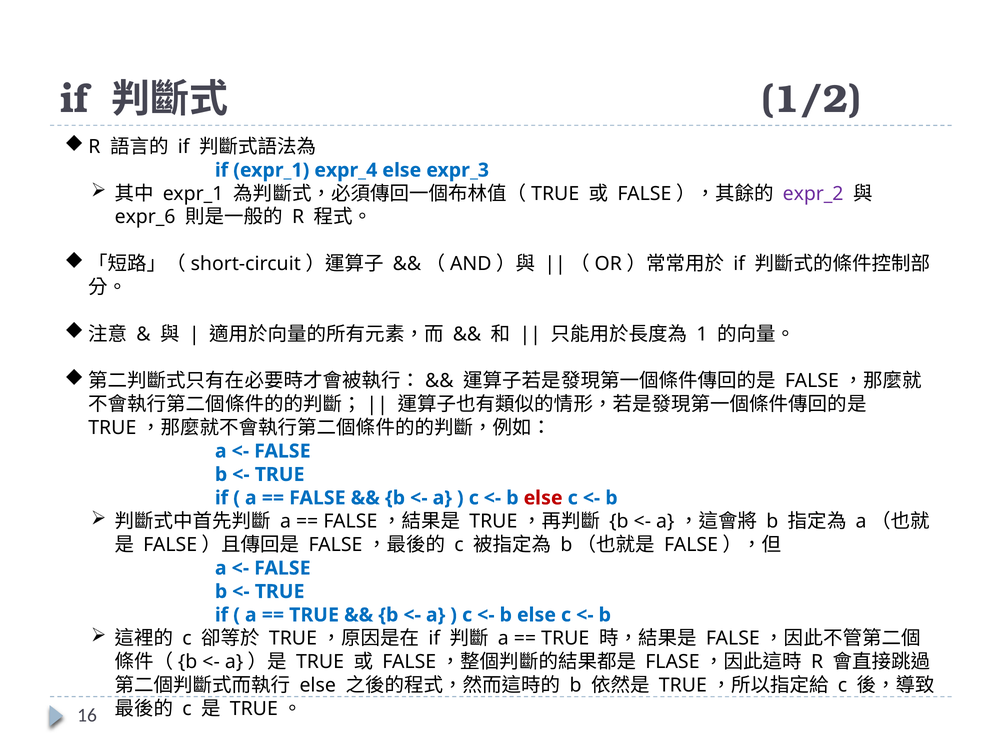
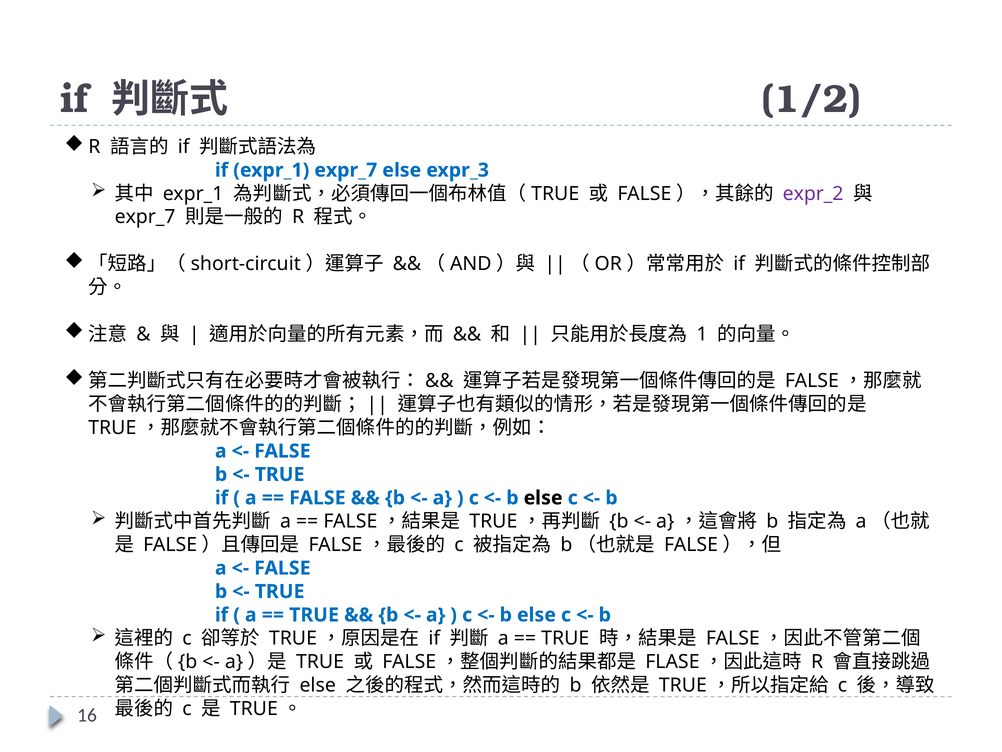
expr_1 expr_4: expr_4 -> expr_7 (346, 170)
expr_6: expr_6 -> expr_7 (145, 217)
else colour: red -> black (543, 498)
